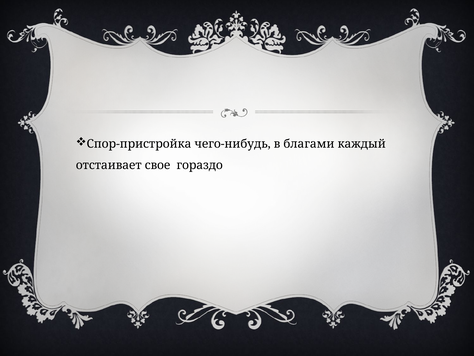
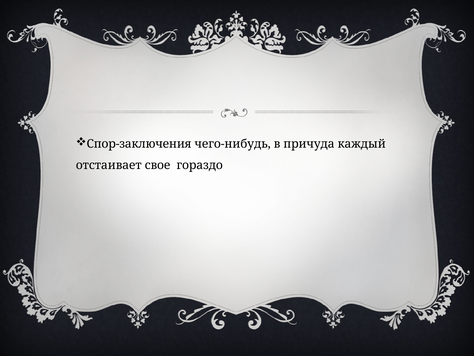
Спор-пристройка: Спор-пристройка -> Спор-заключения (139, 144)
благами: благами -> причуда (309, 144)
